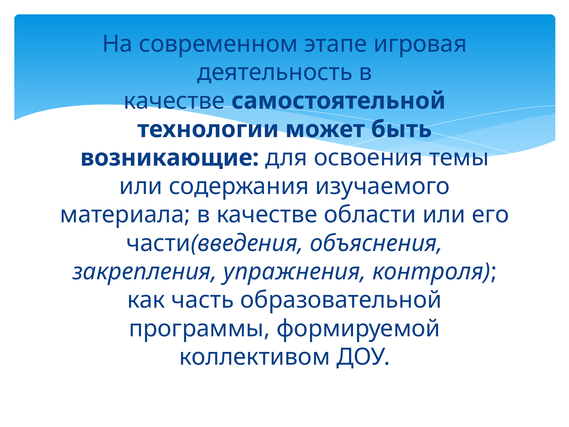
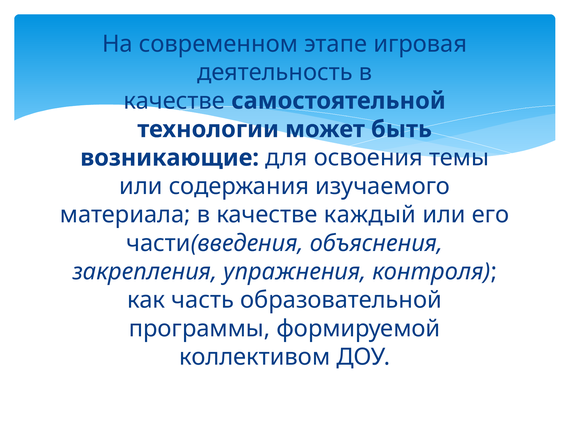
области: области -> каждый (370, 215)
